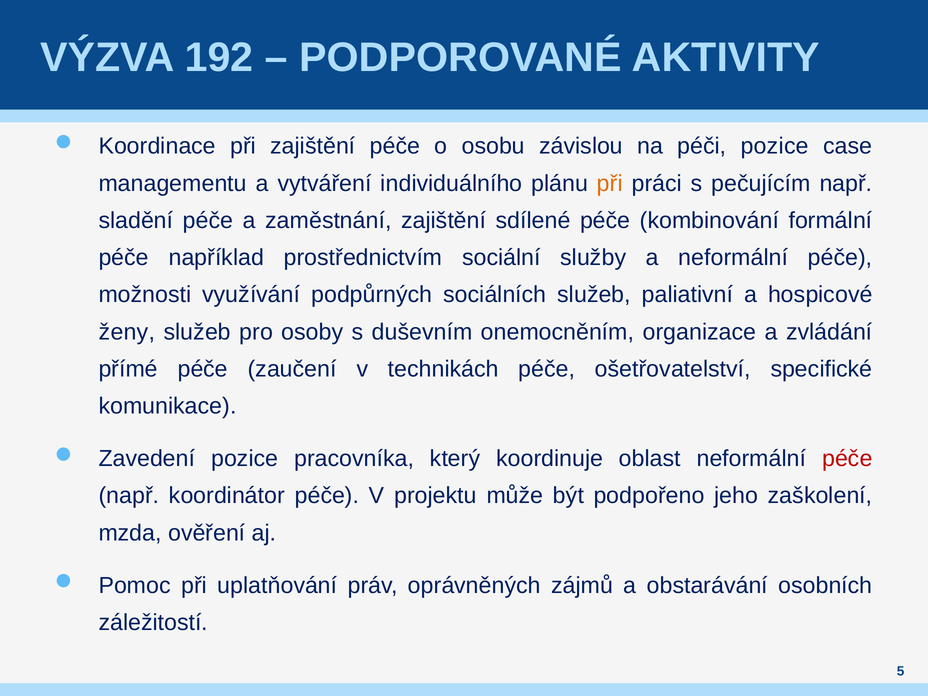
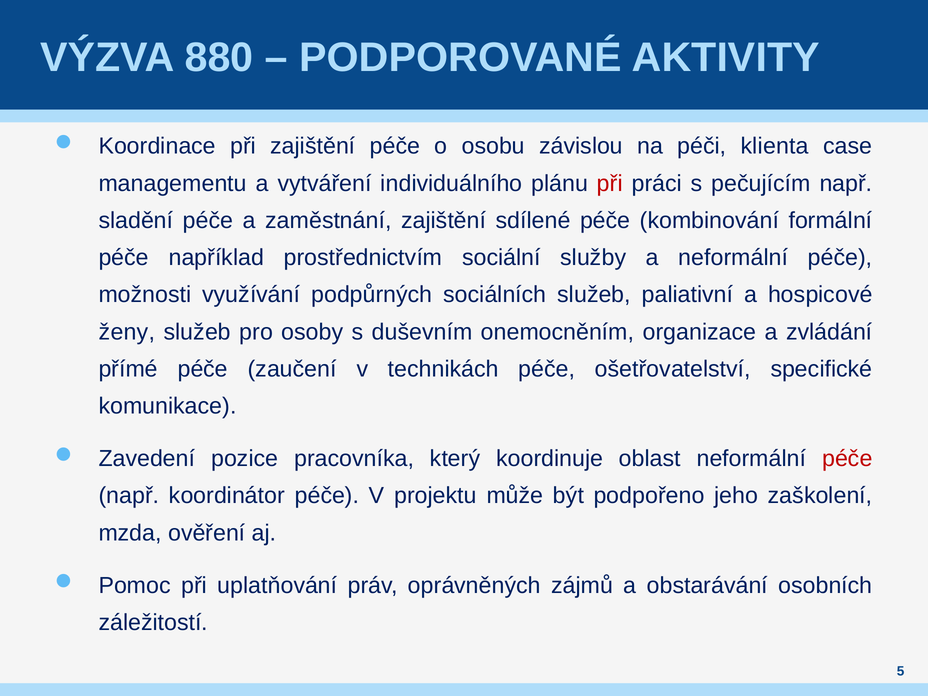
192: 192 -> 880 (219, 58)
péči pozice: pozice -> klienta (775, 146)
při colour: orange -> red (610, 183)
